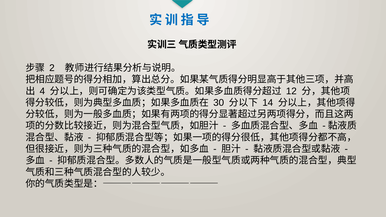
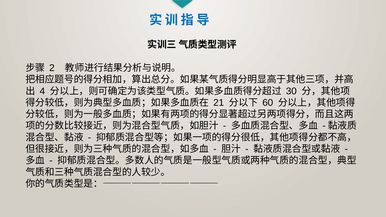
12: 12 -> 30 (291, 91)
30: 30 -> 21 (219, 103)
14: 14 -> 60 (268, 103)
